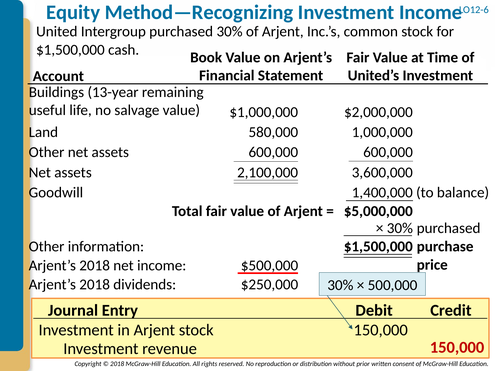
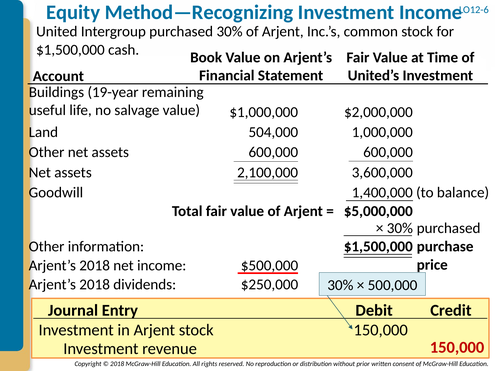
13-year: 13-year -> 19-year (113, 92)
580,000: 580,000 -> 504,000 (273, 132)
